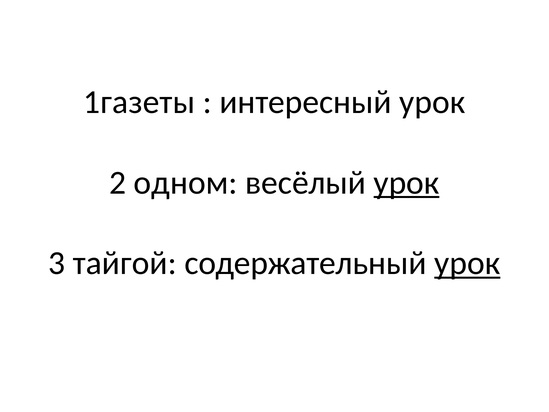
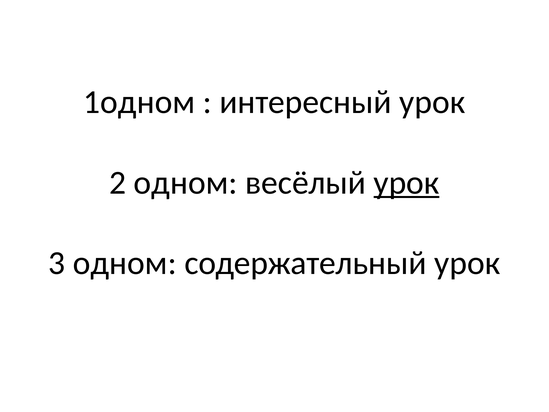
1газеты: 1газеты -> 1одном (139, 102)
3 тайгой: тайгой -> одном (125, 263)
урок underline: present -> none (467, 263)
